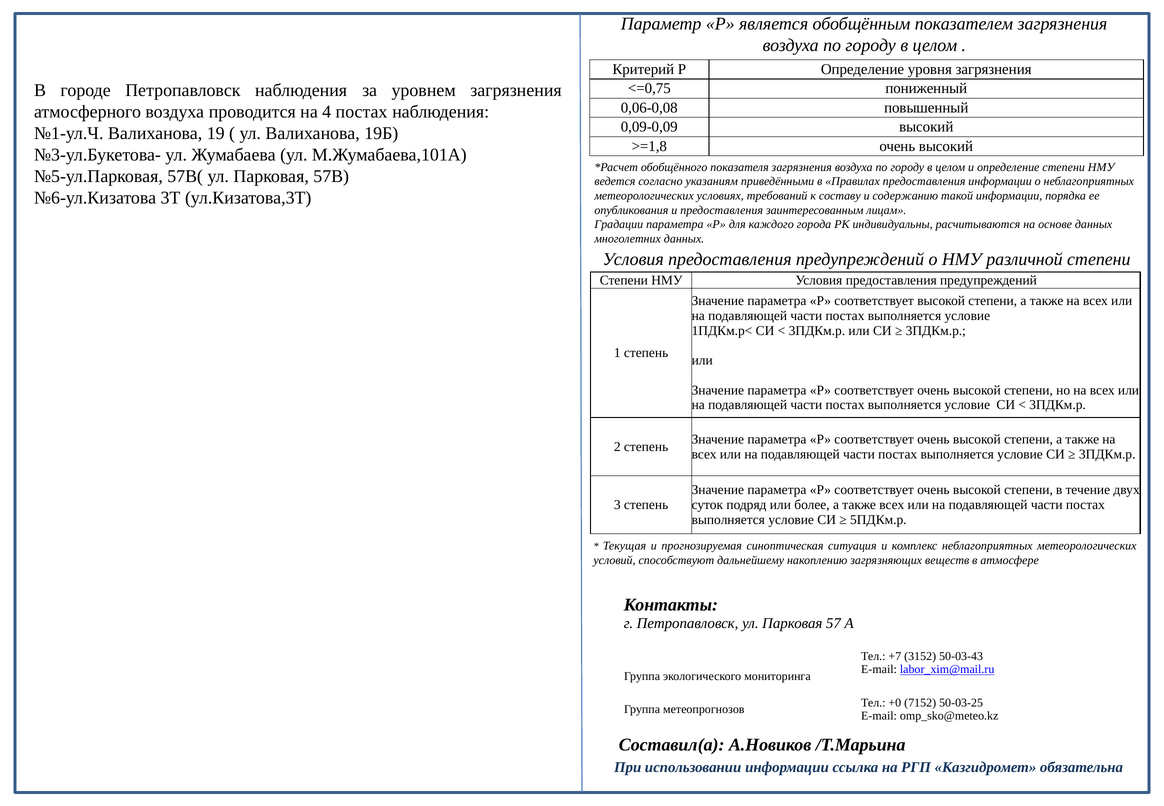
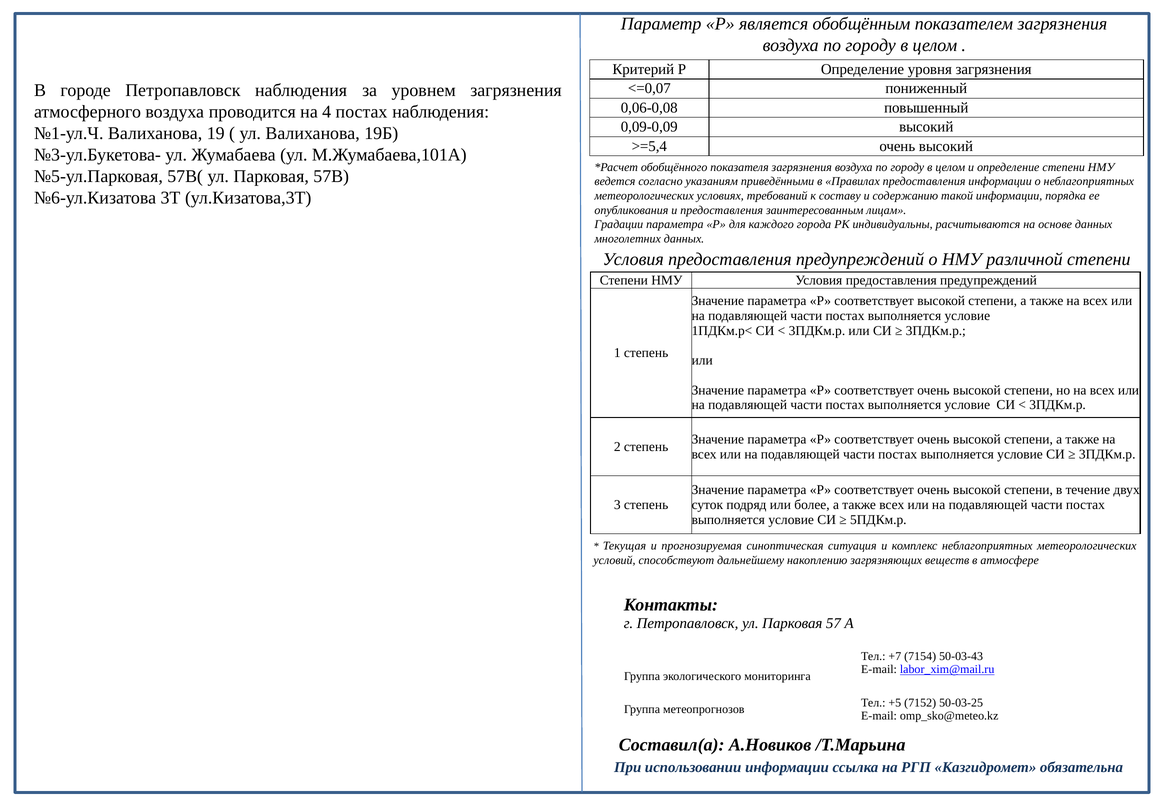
<=0,75: <=0,75 -> <=0,07 (649, 88)
>=1,8: >=1,8 -> >=5,4 (649, 146)
3152: 3152 -> 7154 (920, 656)
+0: +0 -> +5 (895, 703)
